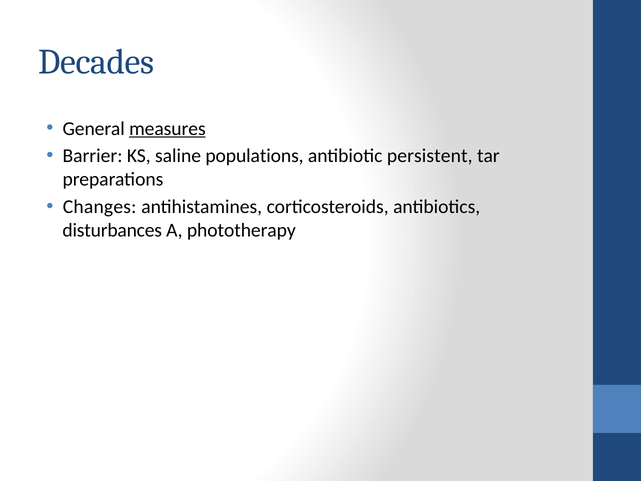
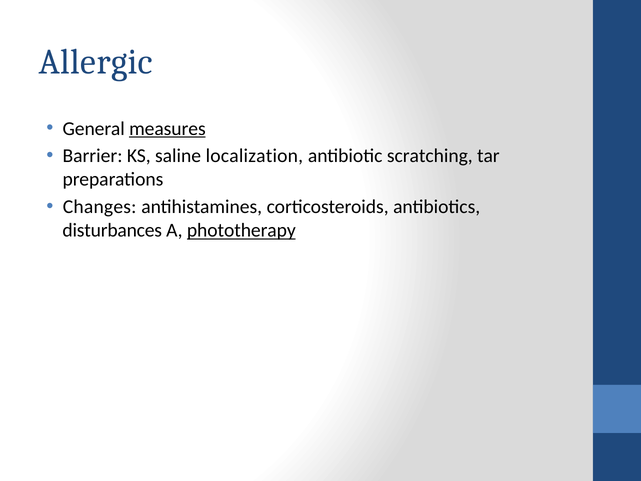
Decades: Decades -> Allergic (96, 62)
populations: populations -> localization (254, 156)
persistent: persistent -> scratching (430, 156)
phototherapy underline: none -> present (241, 230)
